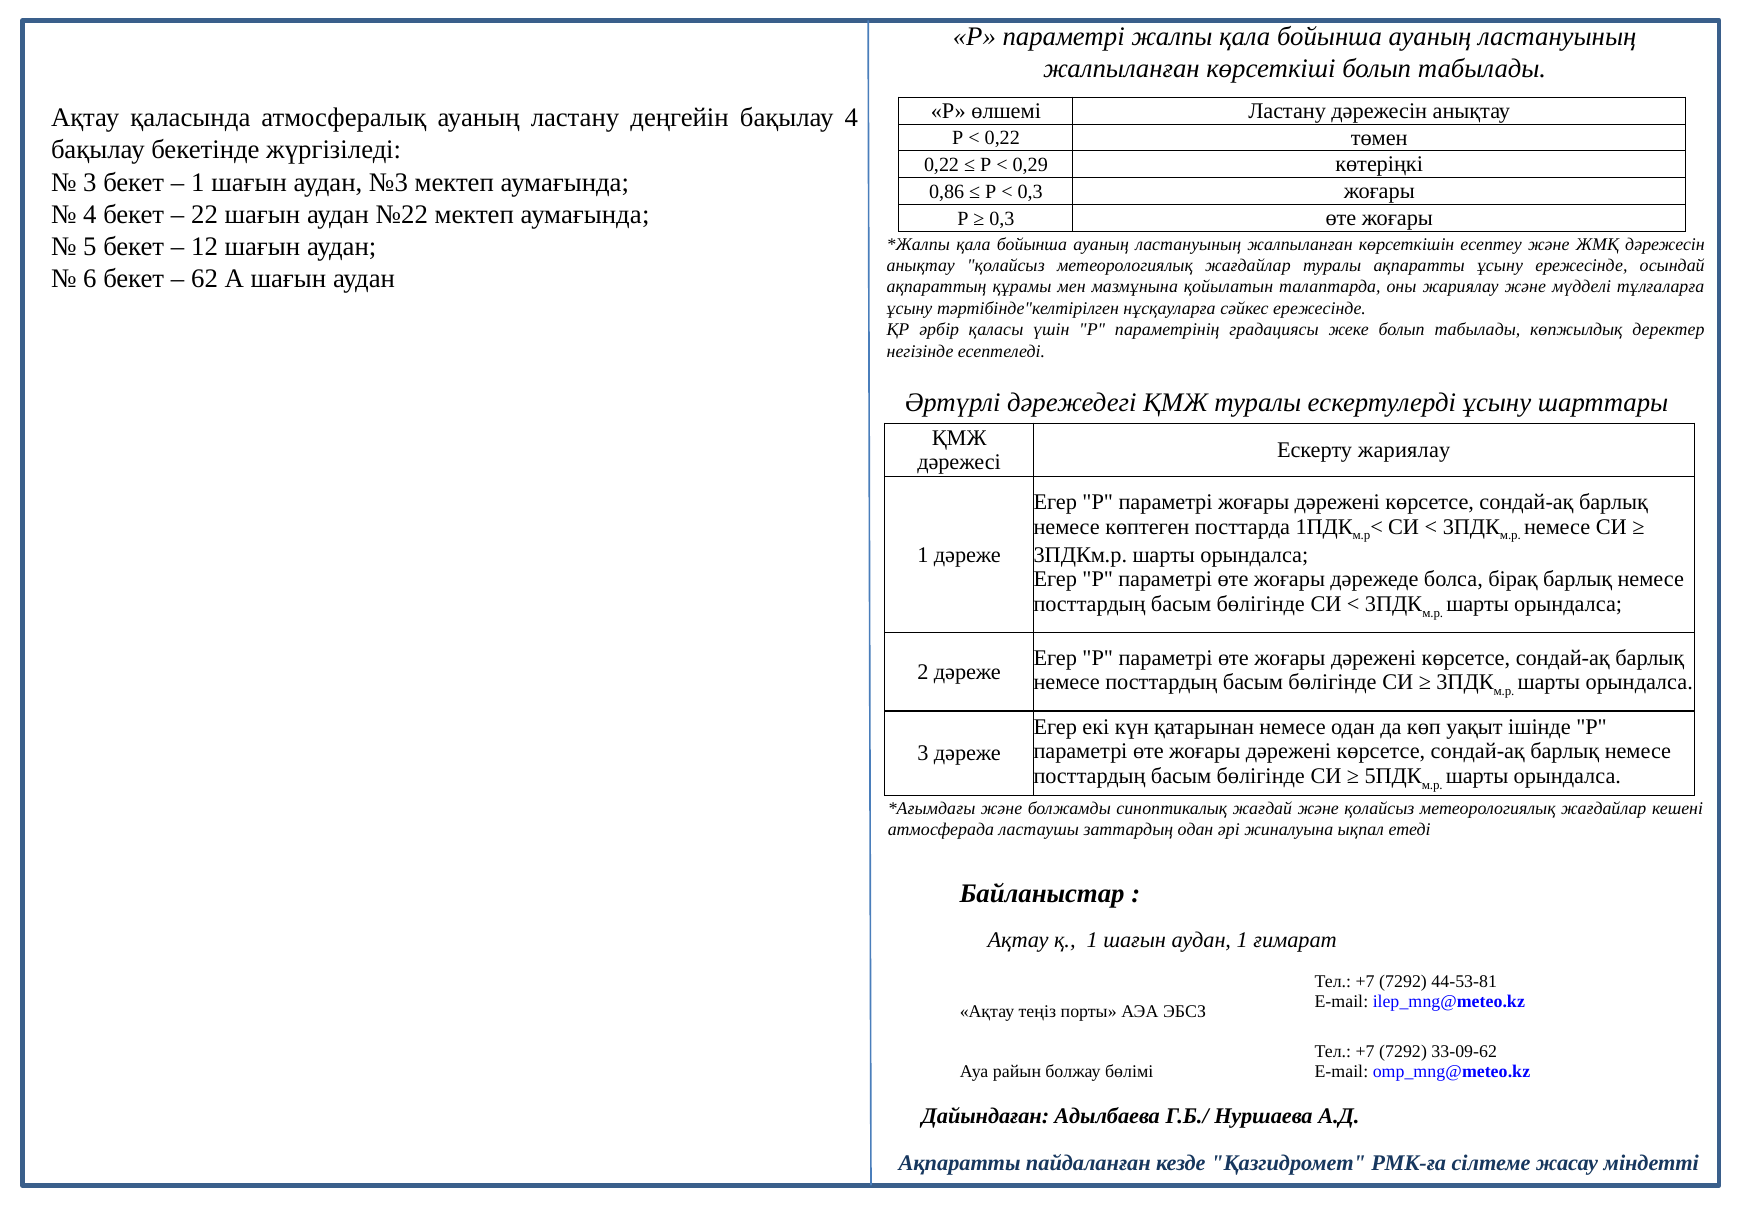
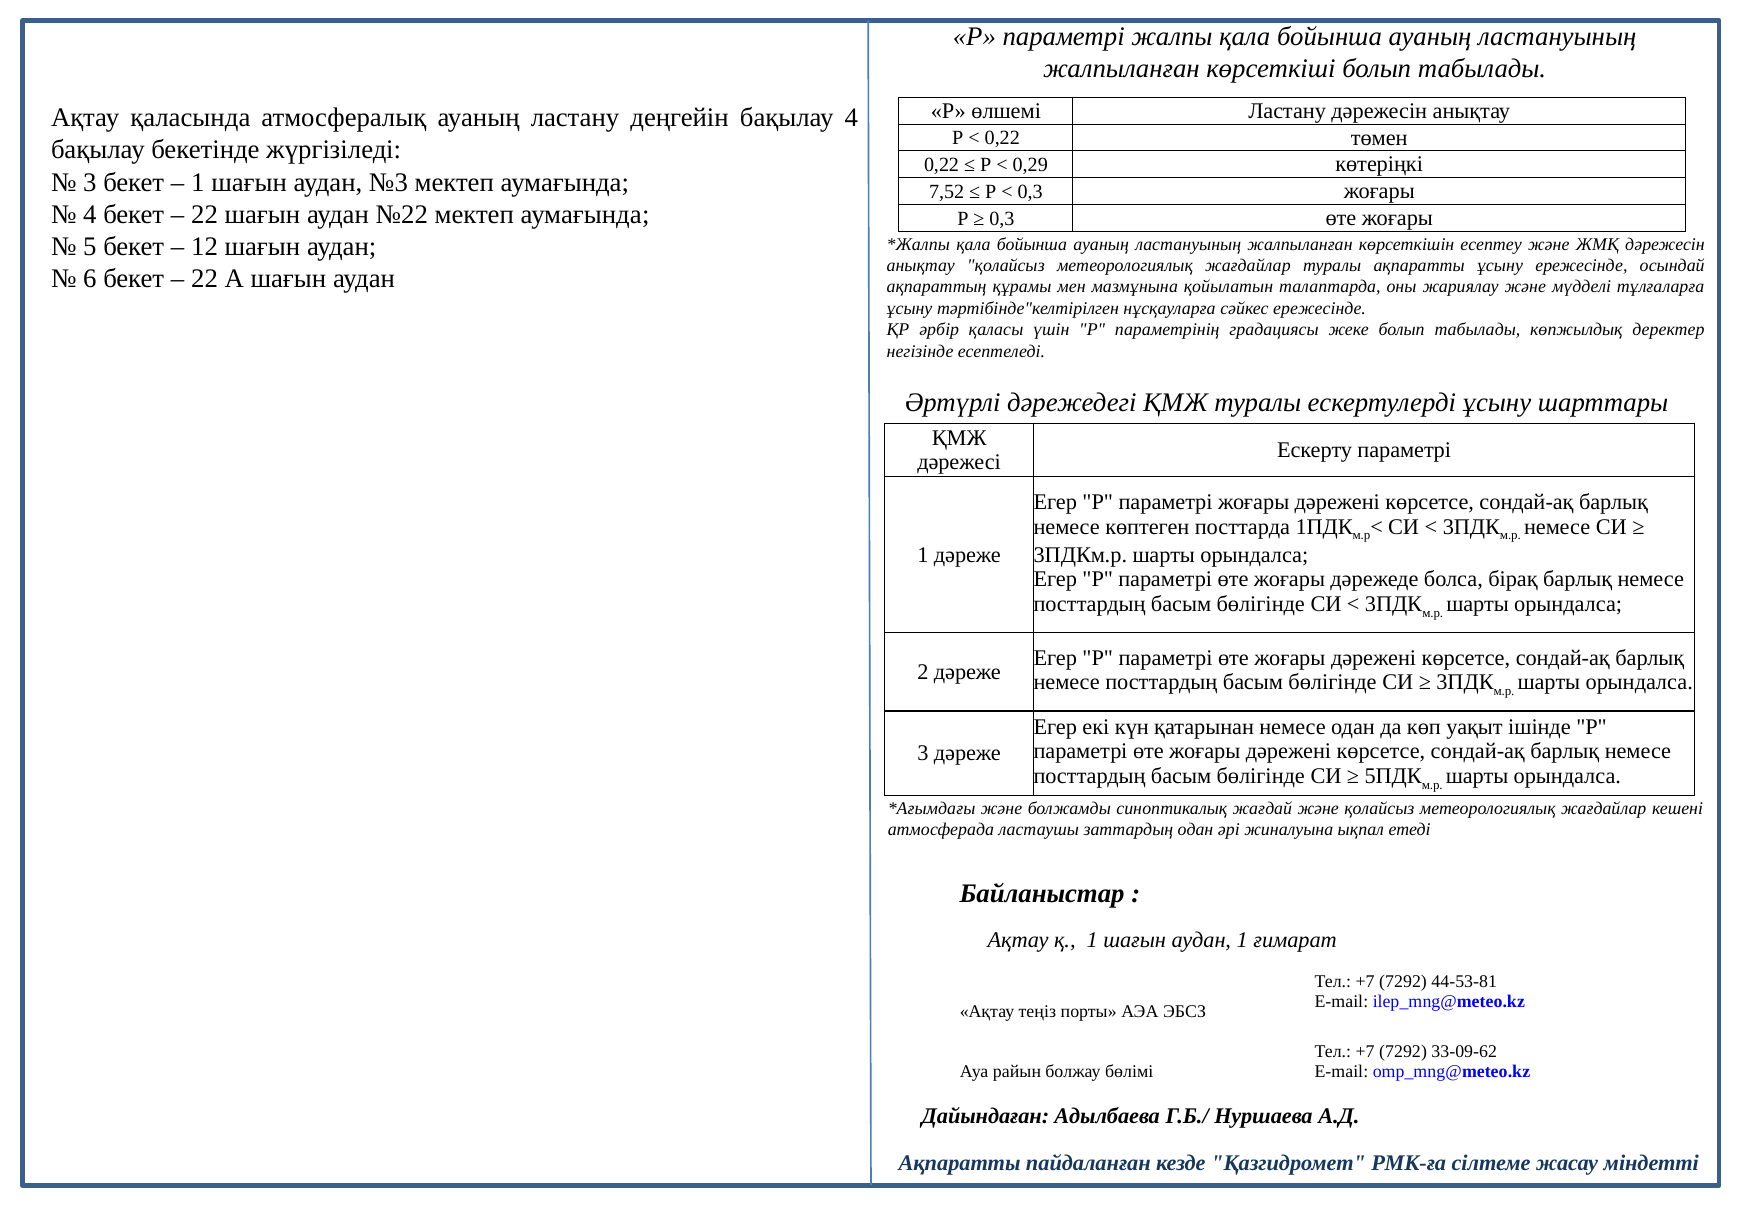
0,86: 0,86 -> 7,52 (947, 192)
62: 62 -> 22 (205, 279)
Ескерту жариялау: жариялау -> параметрі (1404, 450)
